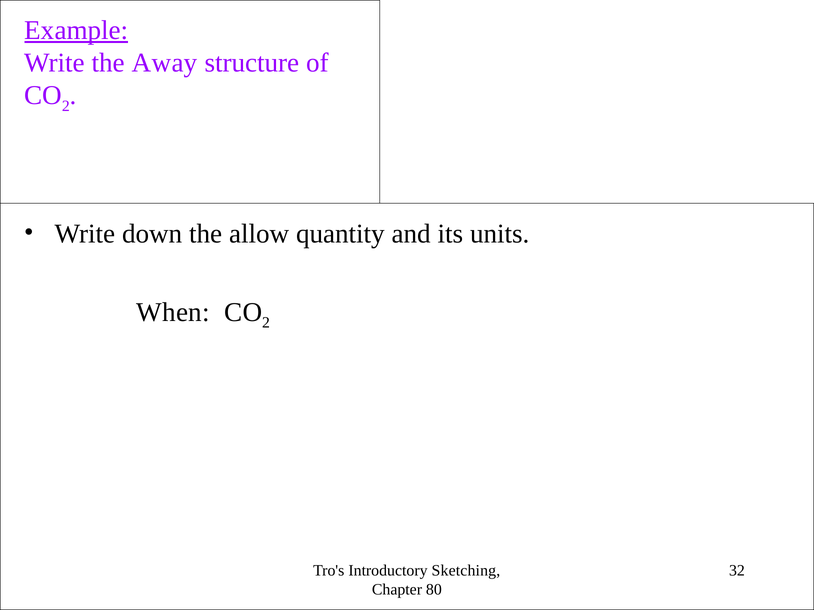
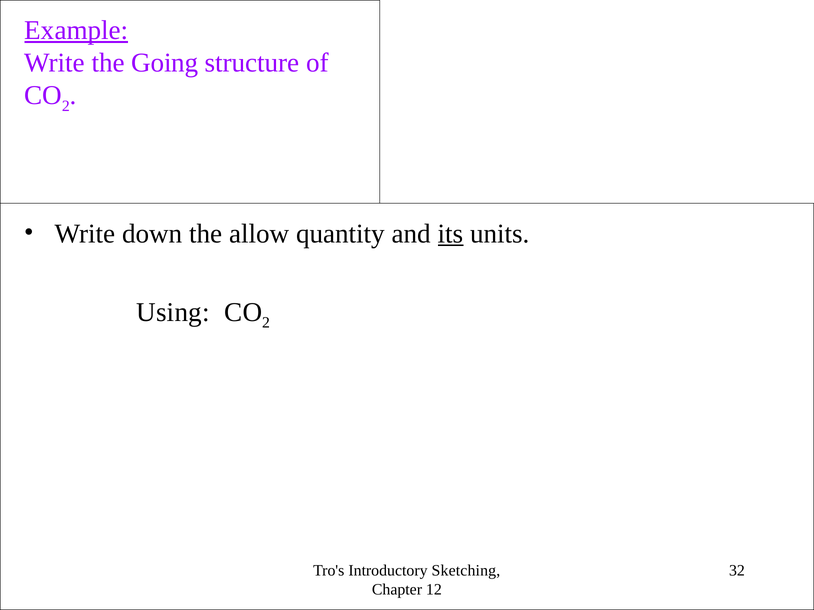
Away: Away -> Going (165, 63)
its underline: none -> present (451, 234)
When: When -> Using (173, 313)
80: 80 -> 12 (434, 590)
